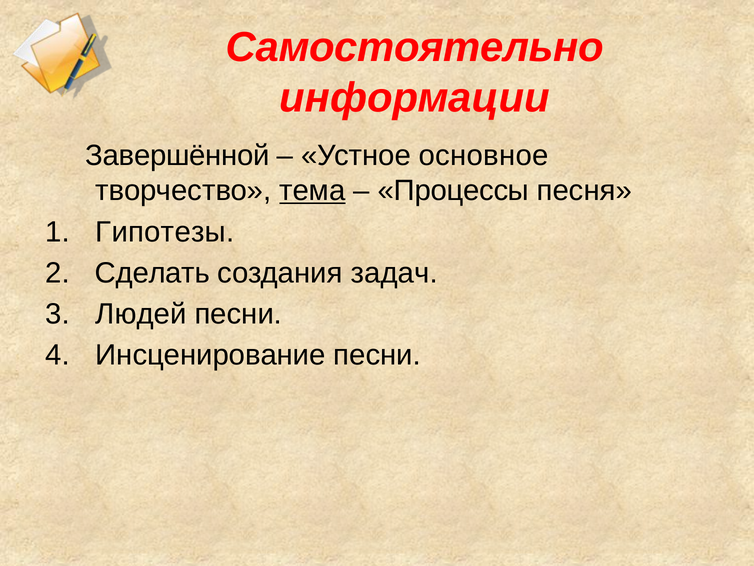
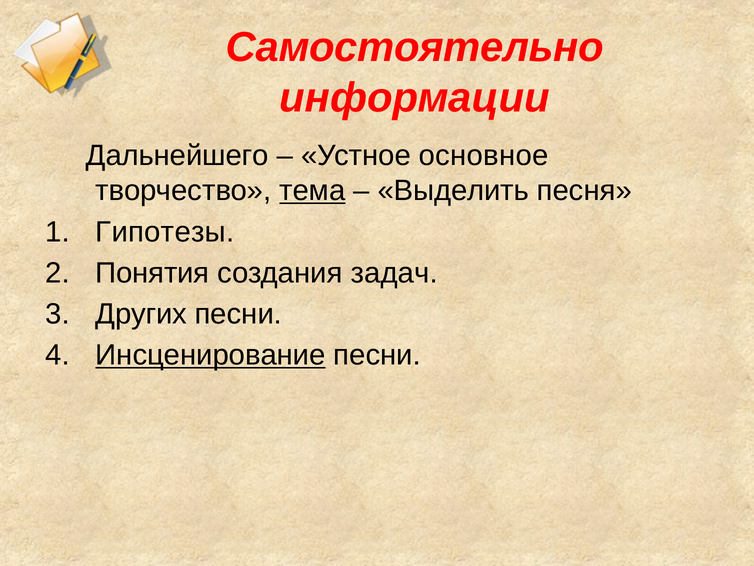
Завершённой: Завершённой -> Дальнейшего (177, 155)
Процессы: Процессы -> Выделить (453, 191)
Сделать: Сделать -> Понятия (152, 273)
Людей: Людей -> Других (141, 314)
Инсценирование underline: none -> present (210, 355)
